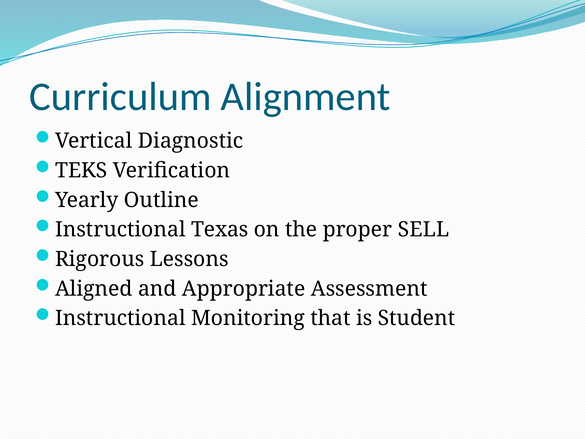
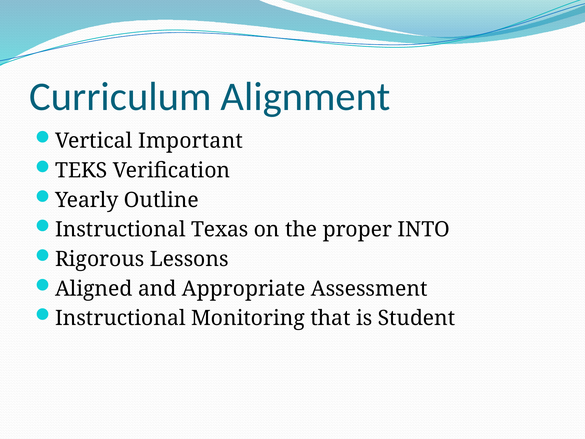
Diagnostic: Diagnostic -> Important (191, 141)
SELL: SELL -> INTO (424, 229)
